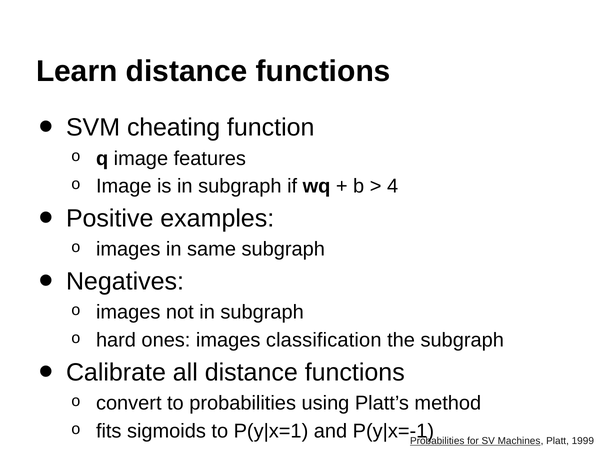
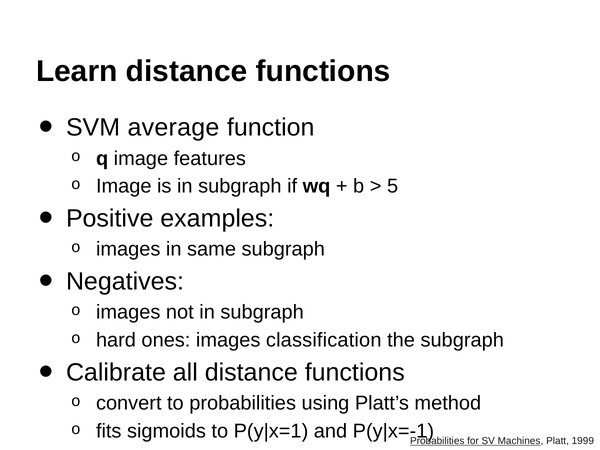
cheating: cheating -> average (173, 128)
4: 4 -> 5 (393, 186)
